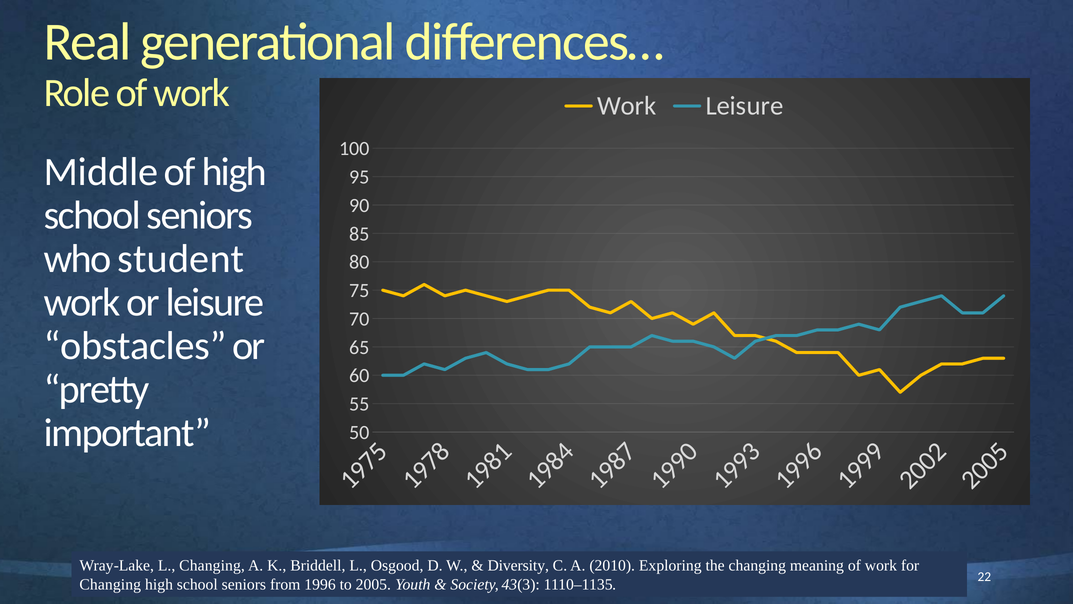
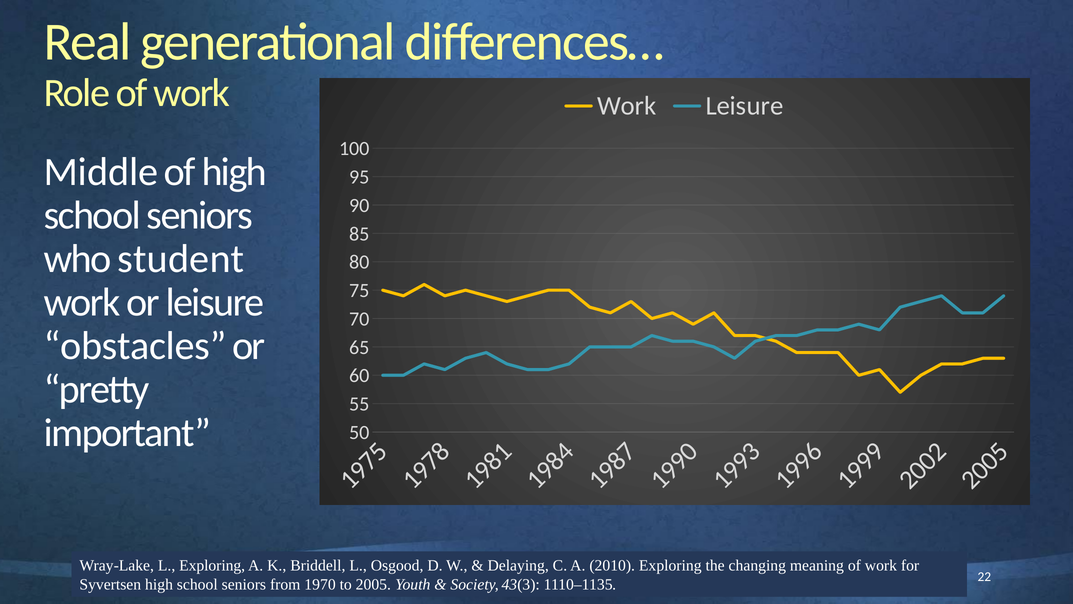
L Changing: Changing -> Exploring (212, 565)
Diversity: Diversity -> Delaying (518, 565)
Changing: Changing -> Syvertsen (110, 584)
1996: 1996 -> 1970 (320, 584)
